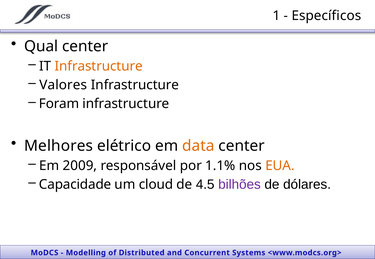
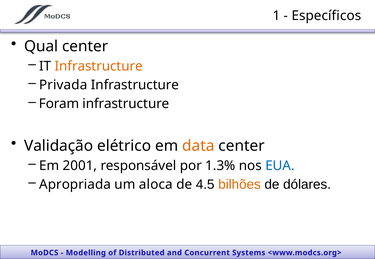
Valores: Valores -> Privada (63, 85)
Melhores: Melhores -> Validação (59, 146)
2009: 2009 -> 2001 (80, 166)
1.1%: 1.1% -> 1.3% (220, 166)
EUA colour: orange -> blue (280, 166)
Capacidade: Capacidade -> Apropriada (75, 185)
cloud: cloud -> aloca (156, 185)
bilhões colour: purple -> orange (239, 185)
